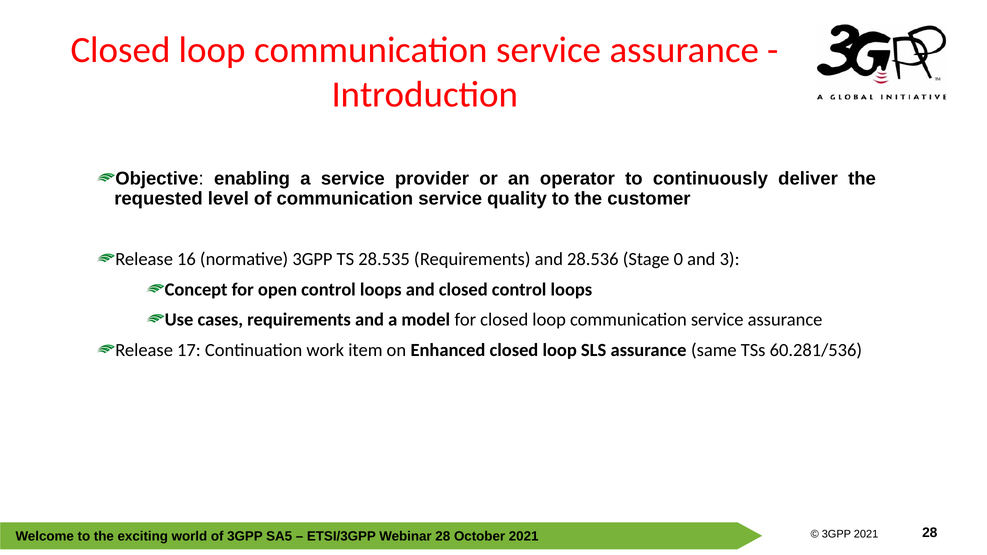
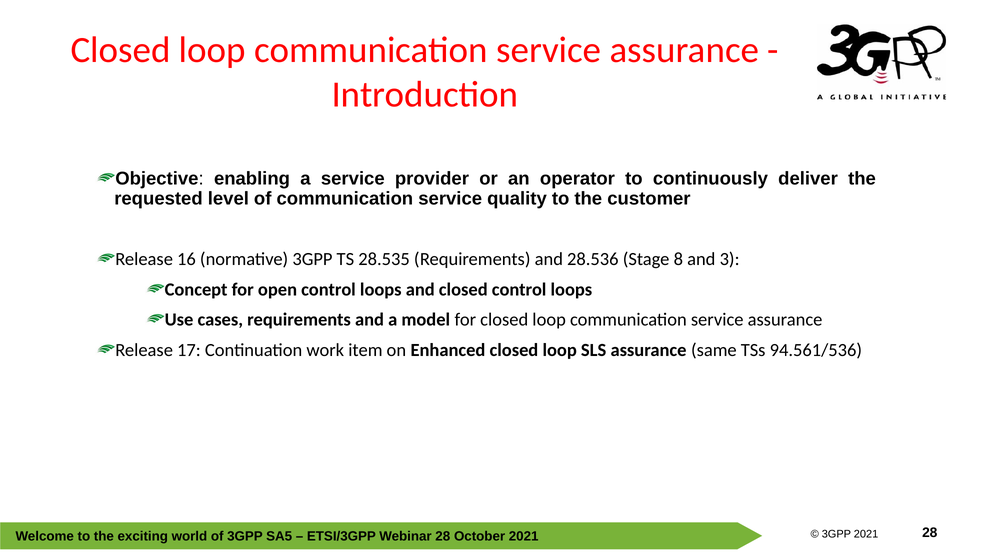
0: 0 -> 8 (678, 259)
60.281/536: 60.281/536 -> 94.561/536 (816, 350)
